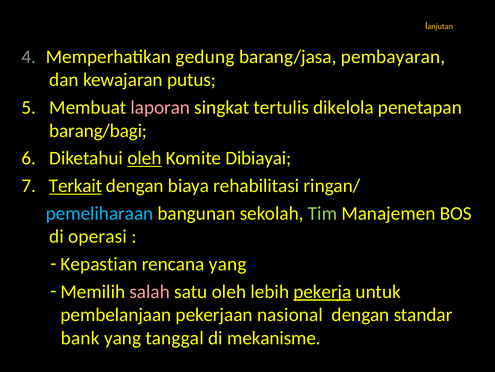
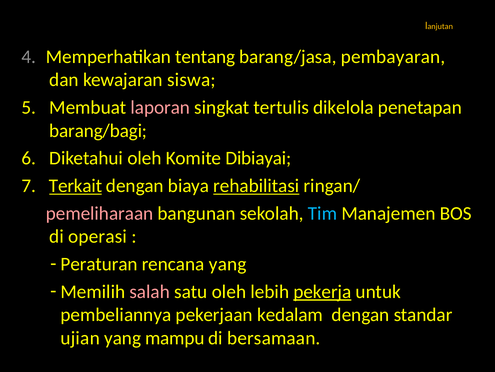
gedung: gedung -> tentang (205, 57)
putus: putus -> siswa (191, 80)
oleh underline: present -> none (144, 158)
rehabilitasi underline: none -> present (256, 185)
pemeliharaan colour: light blue -> pink (100, 213)
Tim colour: light green -> light blue (323, 213)
Kepastian: Kepastian -> Peraturan (99, 264)
pembelanjaan: pembelanjaan -> pembeliannya (116, 314)
nasional: nasional -> kedalam (290, 314)
bank: bank -> ujian (80, 337)
tanggal: tanggal -> mampu (175, 337)
mekanisme: mekanisme -> bersamaan (274, 337)
